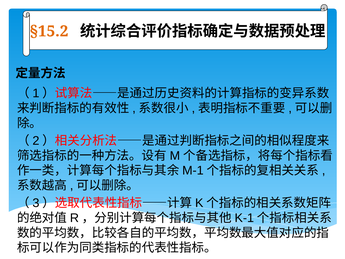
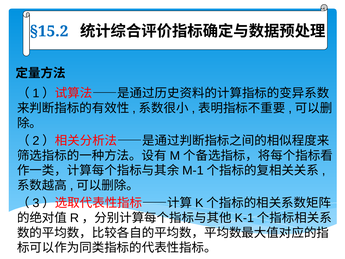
§15.2 colour: orange -> blue (49, 31)
